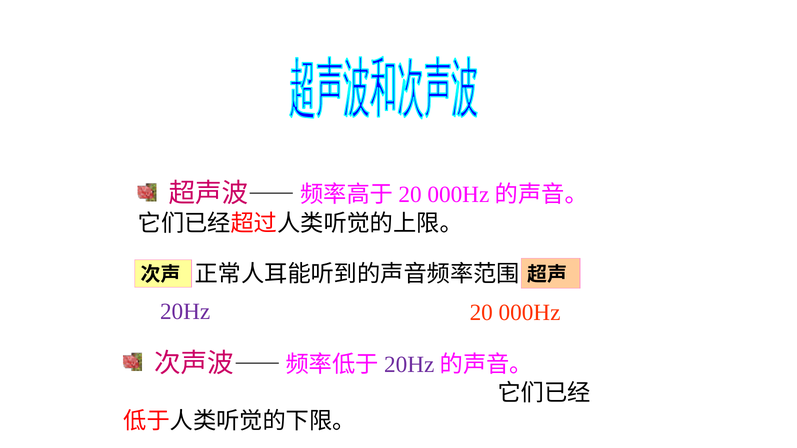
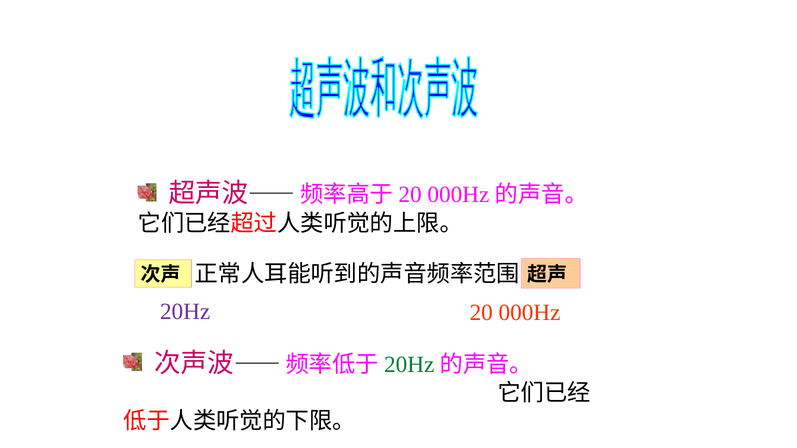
20Hz colour: purple -> green (409, 365)
